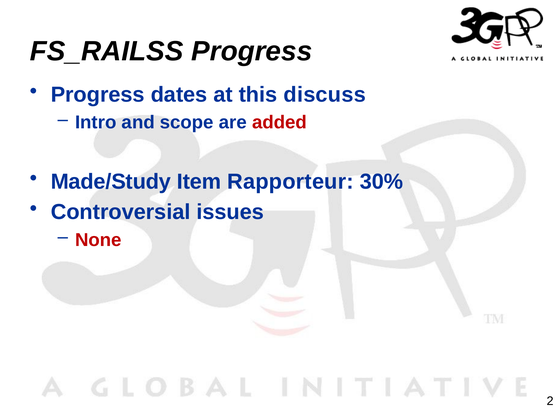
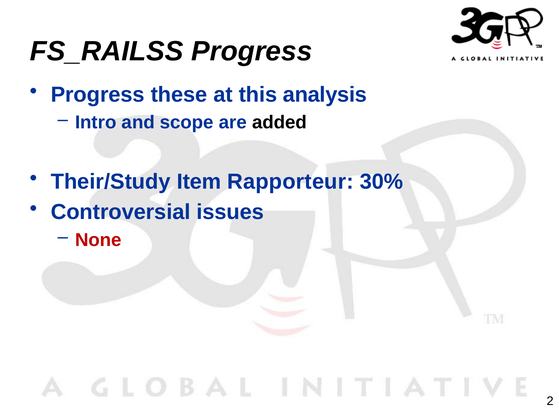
dates: dates -> these (179, 95)
discuss: discuss -> analysis (325, 95)
added colour: red -> black (279, 123)
Made/Study: Made/Study -> Their/Study (111, 182)
